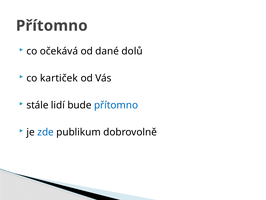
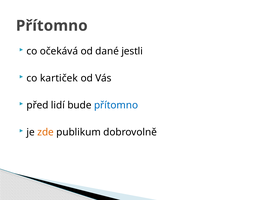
dolů: dolů -> jestli (132, 51)
stále: stále -> před (37, 105)
zde colour: blue -> orange (46, 132)
